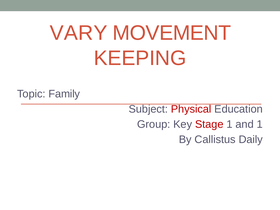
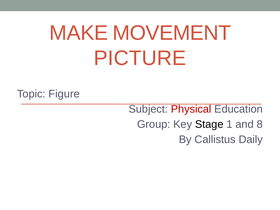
VARY: VARY -> MAKE (79, 33)
KEEPING: KEEPING -> PICTURE (140, 58)
Family: Family -> Figure (64, 94)
Stage colour: red -> black (209, 124)
and 1: 1 -> 8 (260, 124)
